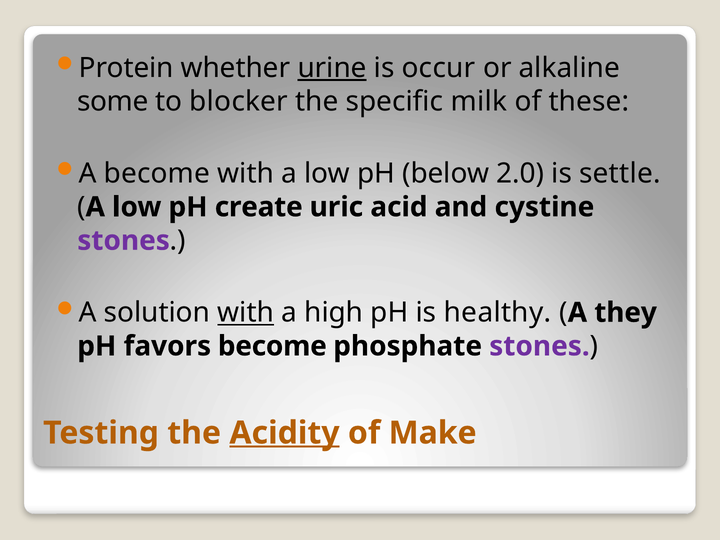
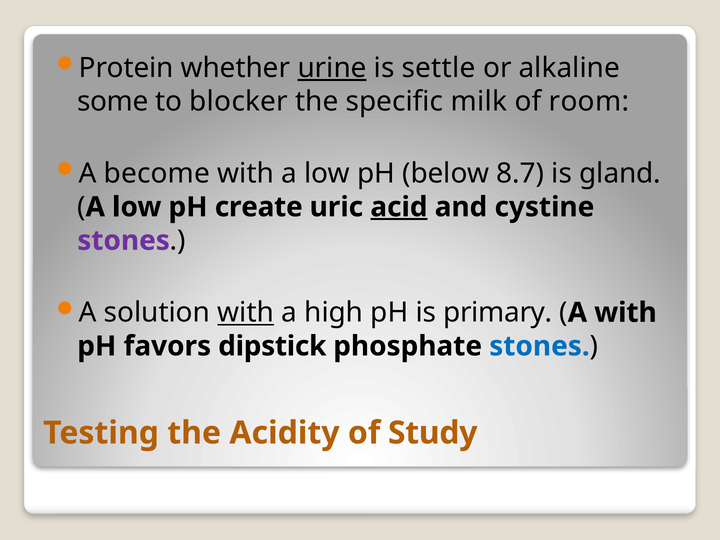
occur: occur -> settle (439, 68)
these: these -> room (589, 101)
2.0: 2.0 -> 8.7 (520, 174)
settle: settle -> gland (620, 174)
acid underline: none -> present (399, 207)
healthy: healthy -> primary (498, 313)
A they: they -> with (626, 313)
favors become: become -> dipstick (272, 346)
stones colour: purple -> blue (539, 346)
Acidity underline: present -> none (284, 433)
Make: Make -> Study (433, 433)
